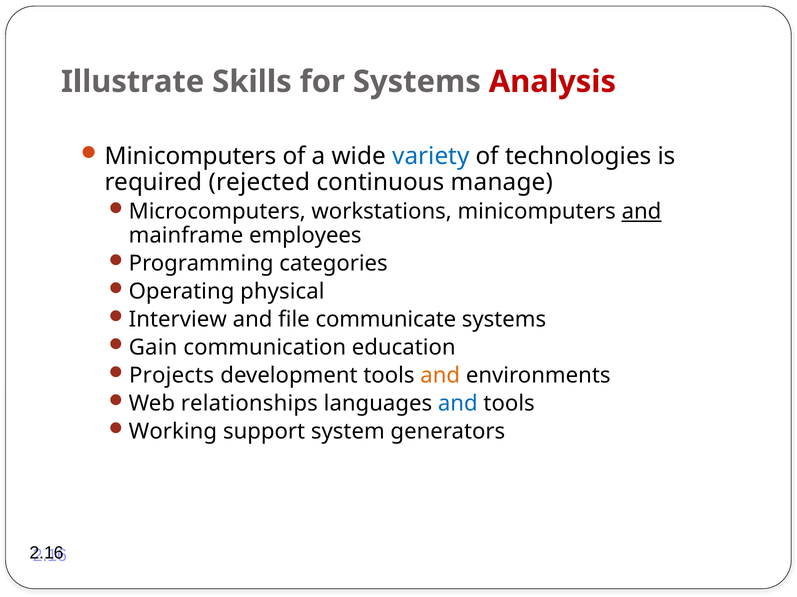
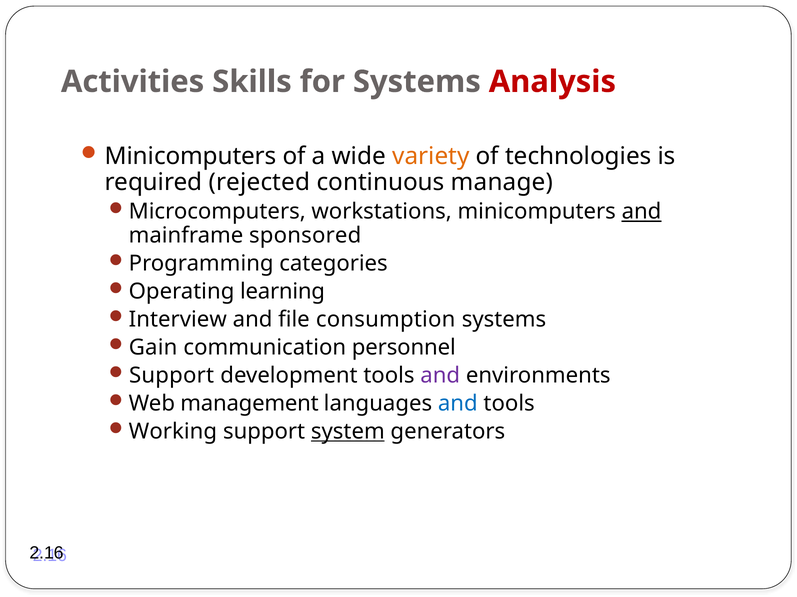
Illustrate: Illustrate -> Activities (133, 82)
variety colour: blue -> orange (431, 156)
employees: employees -> sponsored (305, 236)
physical: physical -> learning (283, 292)
communicate: communicate -> consumption (386, 320)
education: education -> personnel (404, 348)
Projects: Projects -> Support (172, 376)
and colour: orange -> purple (440, 376)
relationships: relationships -> management (250, 404)
system underline: none -> present (348, 432)
